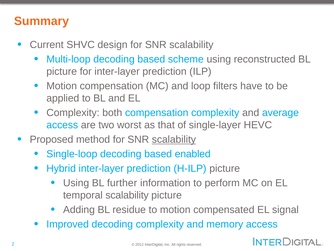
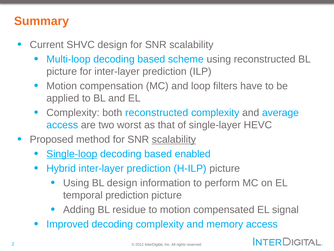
both compensation: compensation -> reconstructed (157, 113)
Single-loop underline: none -> present (72, 154)
BL further: further -> design (122, 183)
temporal scalability: scalability -> prediction (127, 195)
